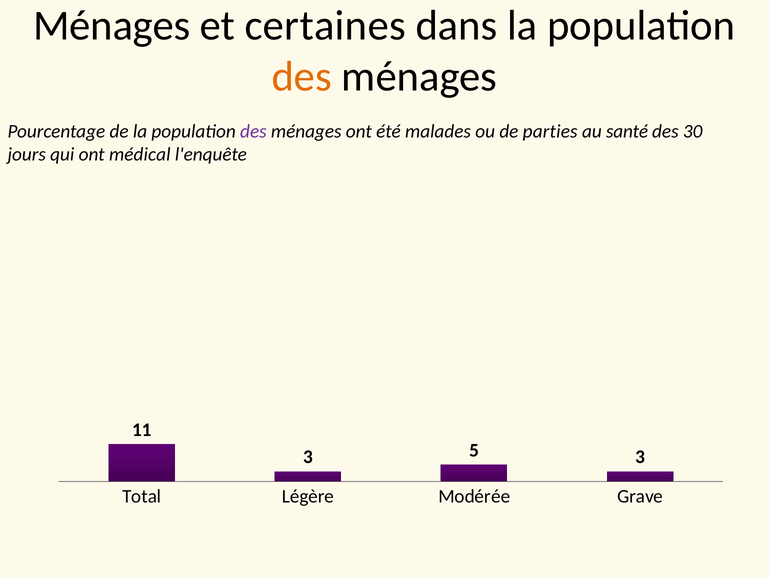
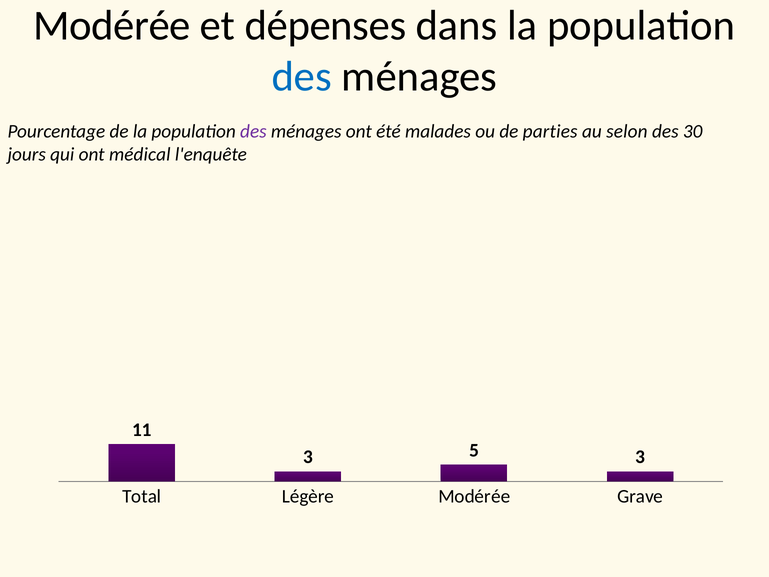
Ménages: Ménages -> Modérée (112, 25)
certaines: certaines -> dépenses (326, 25)
des colour: orange -> blue (302, 77)
santé: santé -> selon (627, 131)
